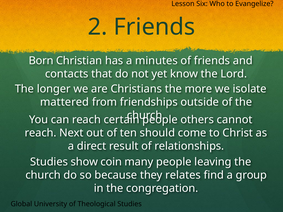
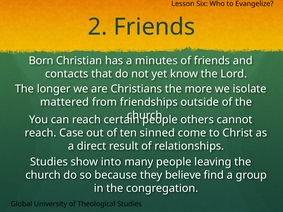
Next: Next -> Case (71, 133)
should: should -> sinned (157, 133)
coin: coin -> into (111, 162)
relates: relates -> believe (183, 175)
